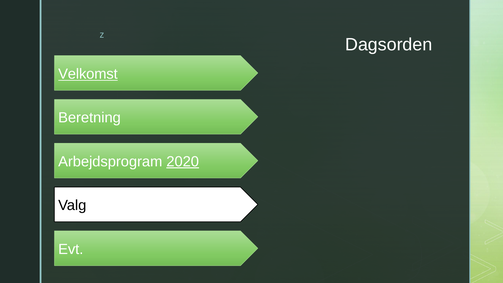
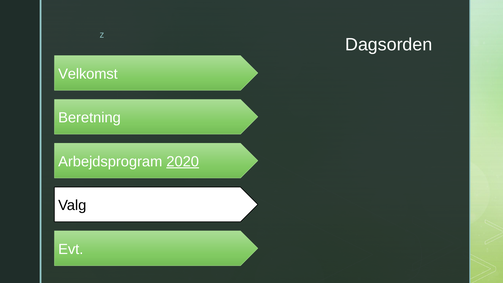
Velkomst underline: present -> none (88, 74)
